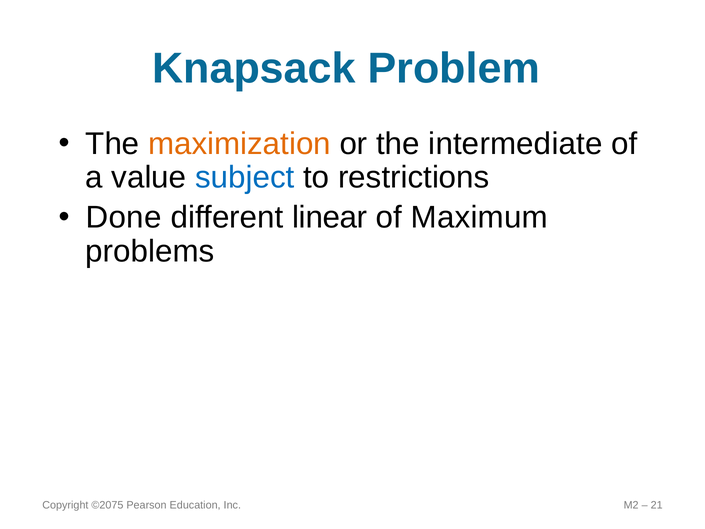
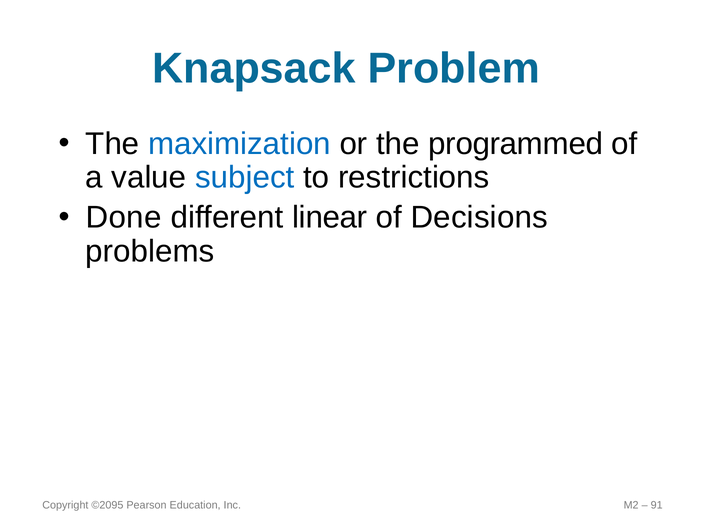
maximization colour: orange -> blue (239, 144)
intermediate: intermediate -> programmed (516, 144)
Maximum: Maximum -> Decisions (479, 217)
©2075: ©2075 -> ©2095 (107, 505)
21: 21 -> 91 (657, 505)
